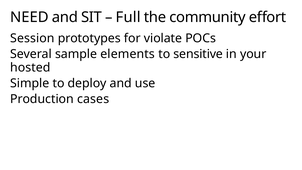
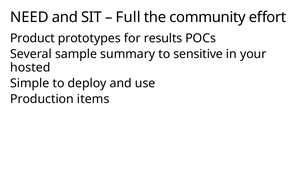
Session: Session -> Product (32, 38)
violate: violate -> results (163, 38)
elements: elements -> summary (128, 54)
cases: cases -> items (93, 99)
